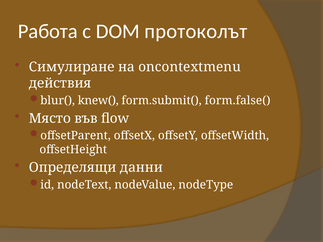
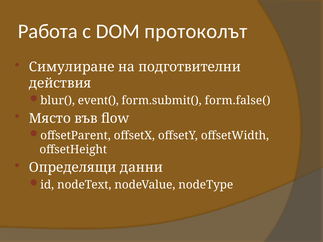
oncontextmenu: oncontextmenu -> подготвителни (190, 67)
knew(: knew( -> event( (98, 101)
